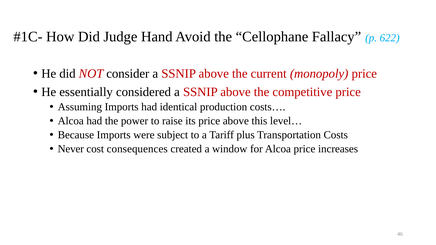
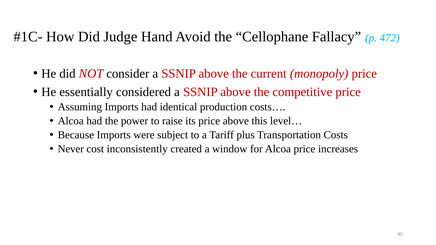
622: 622 -> 472 (390, 38)
consequences: consequences -> inconsistently (137, 149)
